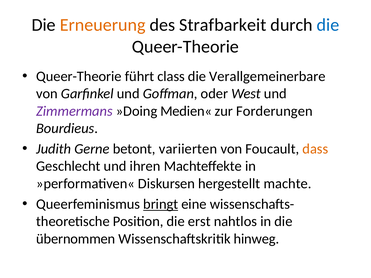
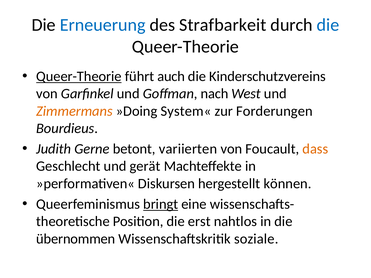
Erneuerung colour: orange -> blue (103, 25)
Queer-Theorie underline: none -> present (79, 76)
class: class -> auch (171, 76)
Verallgemeinerbare: Verallgemeinerbare -> Kinderschutzvereins (267, 76)
oder: oder -> nach (214, 94)
Zimmermans colour: purple -> orange (74, 111)
Medien«: Medien« -> System« (186, 111)
ihren: ihren -> gerät (145, 166)
machte: machte -> können (288, 184)
hinweg: hinweg -> soziale (256, 239)
